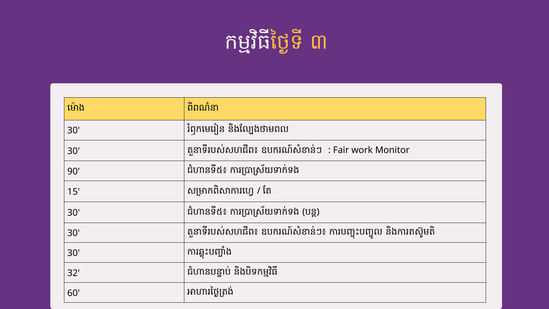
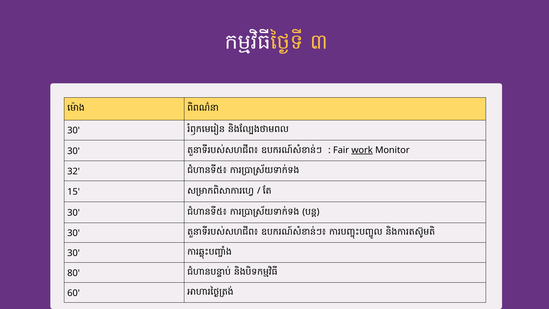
work underline: none -> present (362, 150)
90: 90 -> 32 (74, 171)
32: 32 -> 80 (74, 273)
